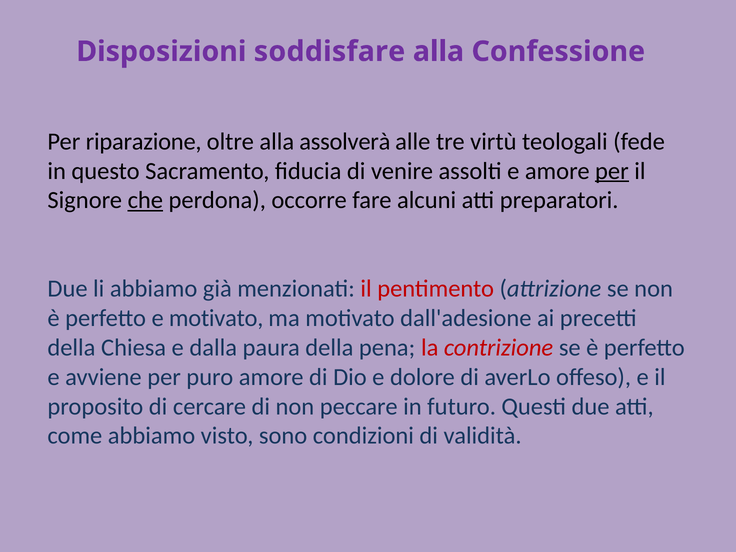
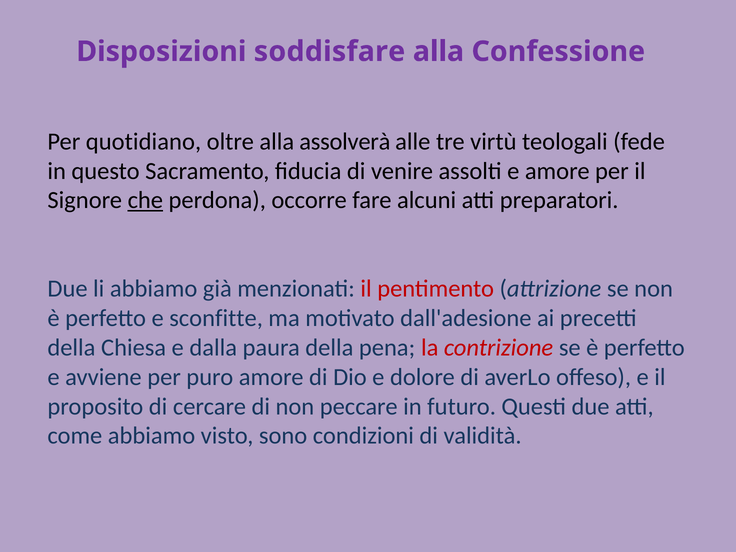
riparazione: riparazione -> quotidiano (144, 141)
per underline: present -> none (612, 171)
e motivato: motivato -> sconfitte (216, 318)
